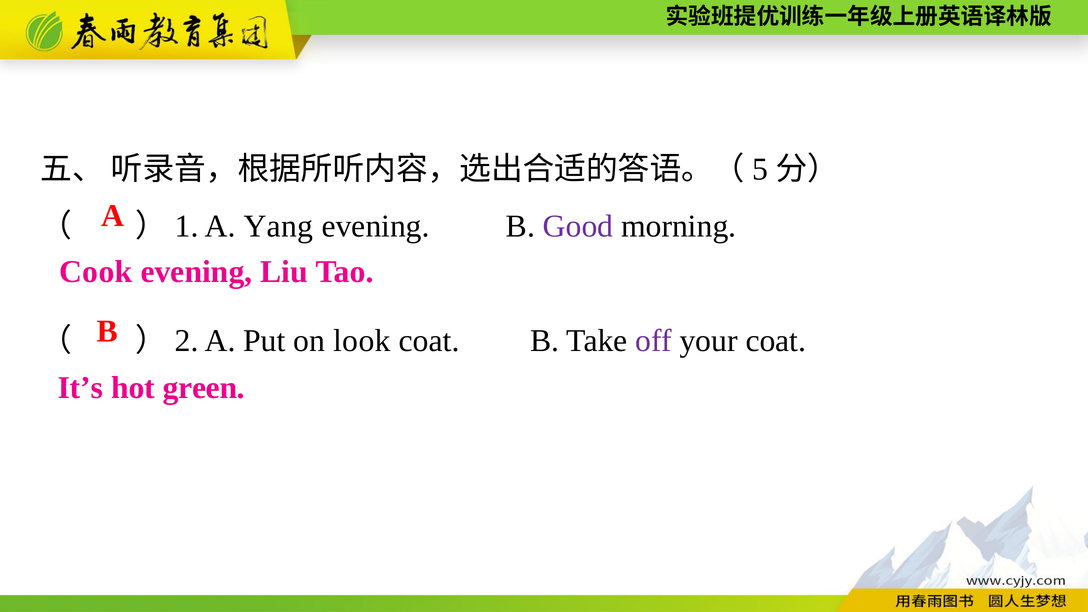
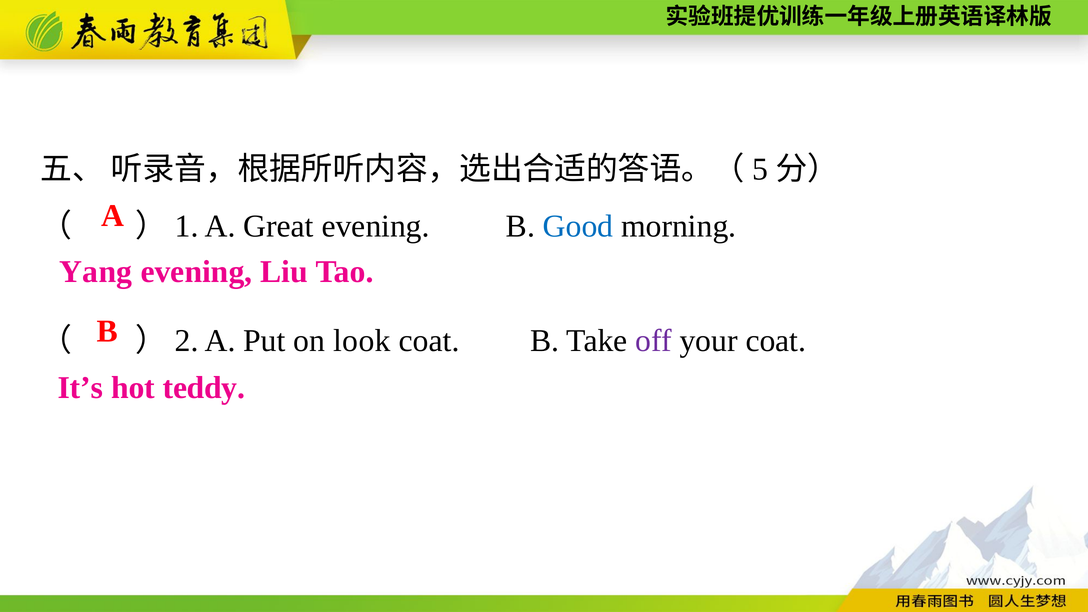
Yang: Yang -> Great (279, 226)
Good colour: purple -> blue (578, 226)
Cook: Cook -> Yang (96, 272)
green: green -> teddy (204, 388)
